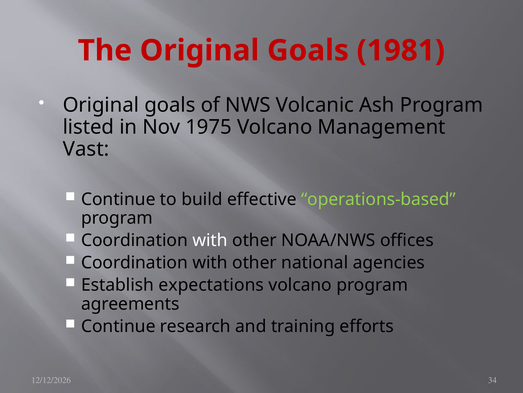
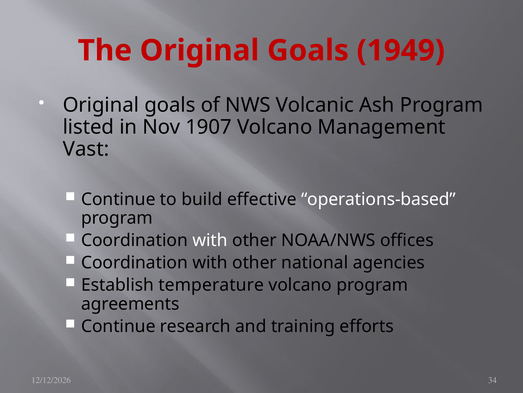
1981: 1981 -> 1949 (401, 50)
1975: 1975 -> 1907 (209, 127)
operations-based colour: light green -> white (378, 199)
expectations: expectations -> temperature (211, 285)
